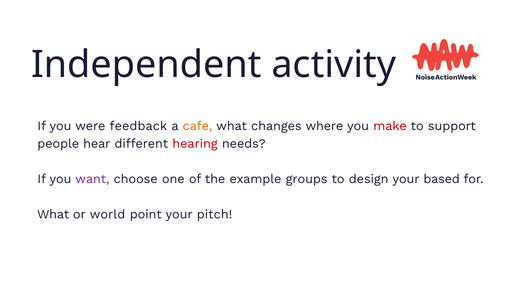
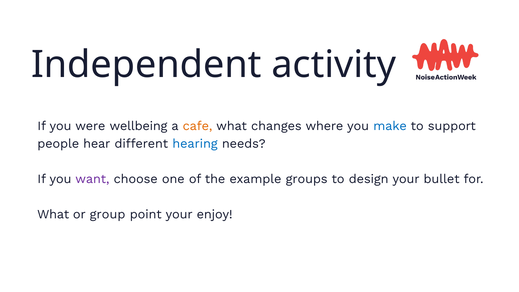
feedback: feedback -> wellbeing (138, 126)
make colour: red -> blue (390, 126)
hearing colour: red -> blue (195, 144)
based: based -> bullet (442, 179)
world: world -> group (108, 214)
pitch: pitch -> enjoy (215, 214)
